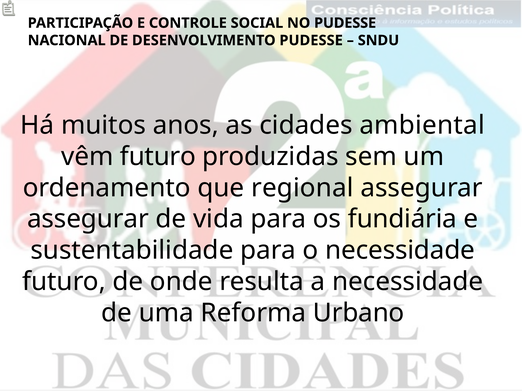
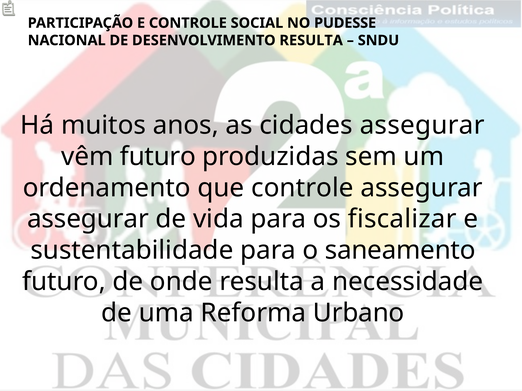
DESENVOLVIMENTO PUDESSE: PUDESSE -> RESULTA (311, 40)
cidades ambiental: ambiental -> assegurar (422, 125)
que regional: regional -> controle (302, 188)
fundiária: fundiária -> fiscalizar (402, 219)
o necessidade: necessidade -> saneamento (400, 251)
